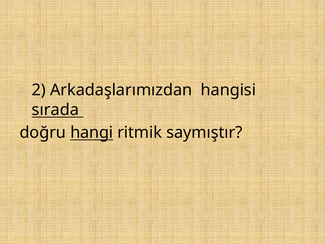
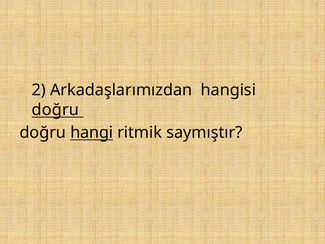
sırada: sırada -> doğru (55, 110)
